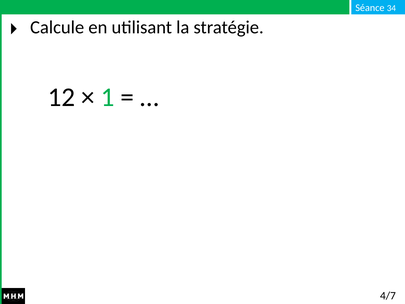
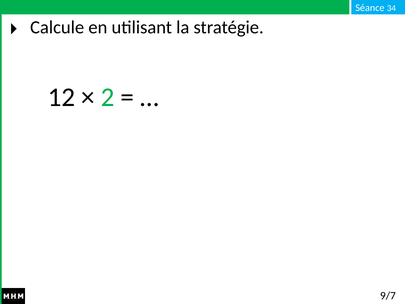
1: 1 -> 2 (108, 97)
4/7: 4/7 -> 9/7 (388, 295)
